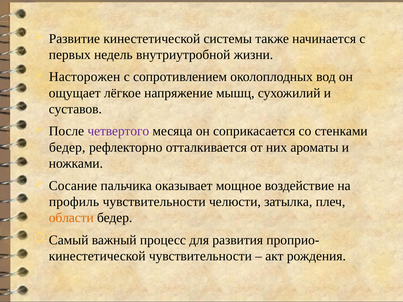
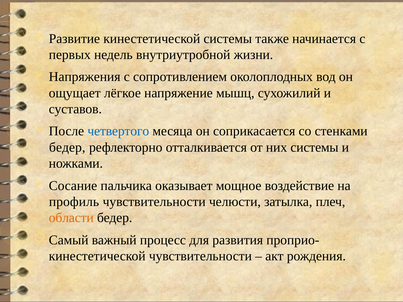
Насторожен: Насторожен -> Напряжения (85, 77)
четвертого colour: purple -> blue (118, 131)
них ароматы: ароматы -> системы (315, 147)
